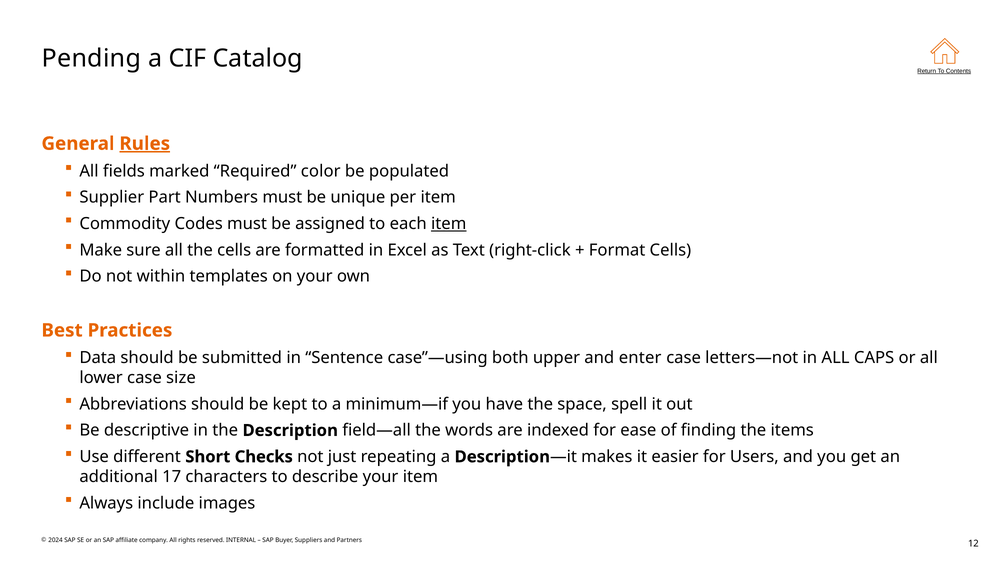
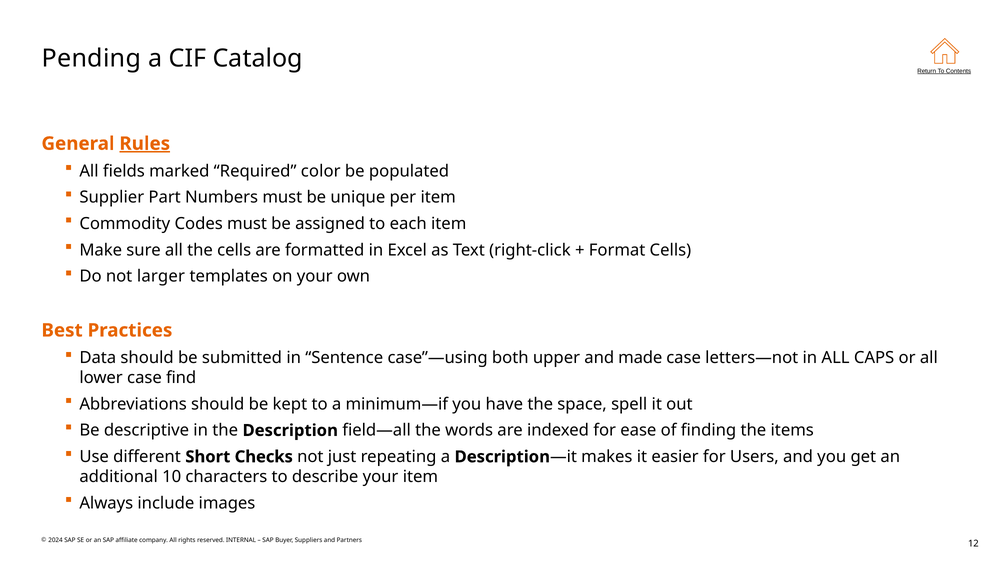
item underline: present -> none (449, 224)
within: within -> larger (161, 276)
enter: enter -> made (640, 358)
size: size -> find (181, 378)
17: 17 -> 10 (172, 477)
